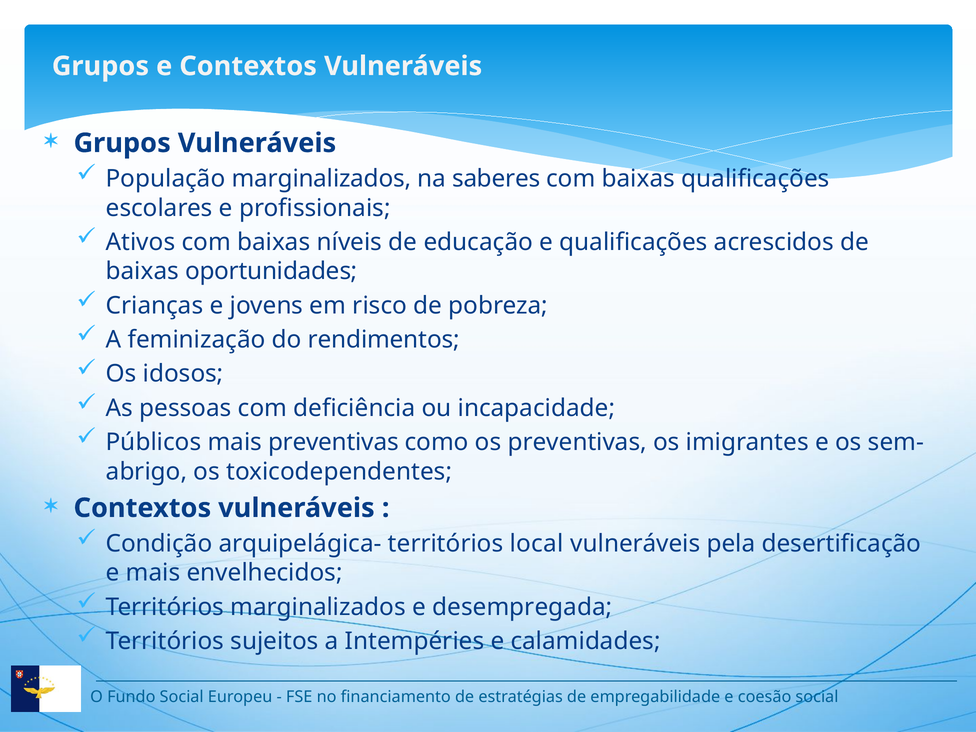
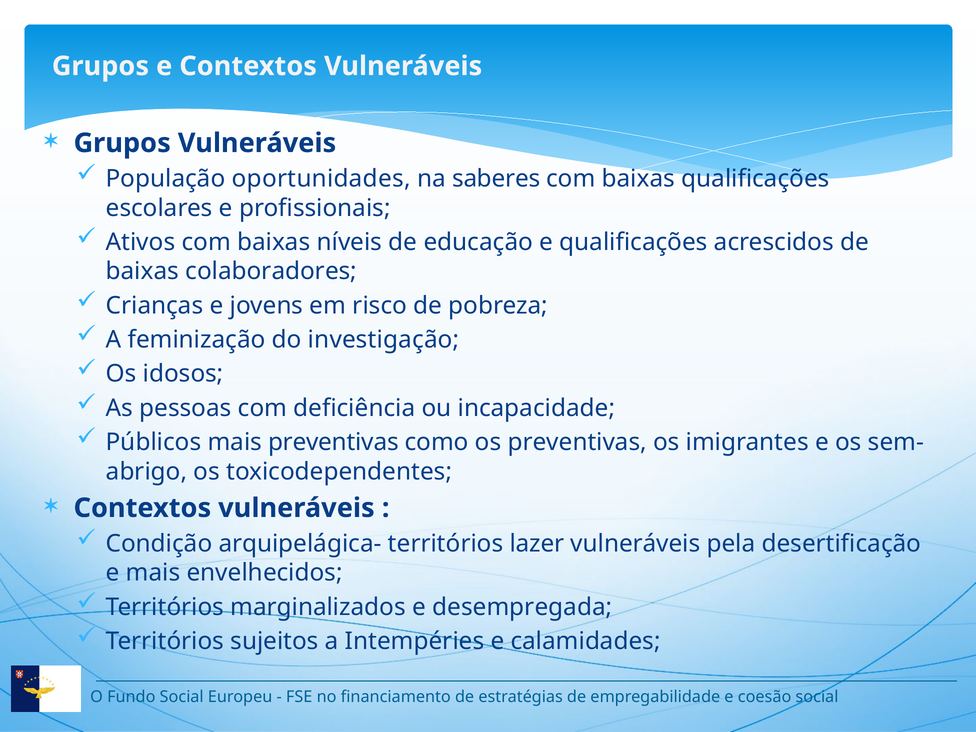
População marginalizados: marginalizados -> oportunidades (321, 179)
oportunidades: oportunidades -> colaboradores (271, 271)
rendimentos: rendimentos -> investigação (384, 340)
local: local -> lazer (537, 544)
